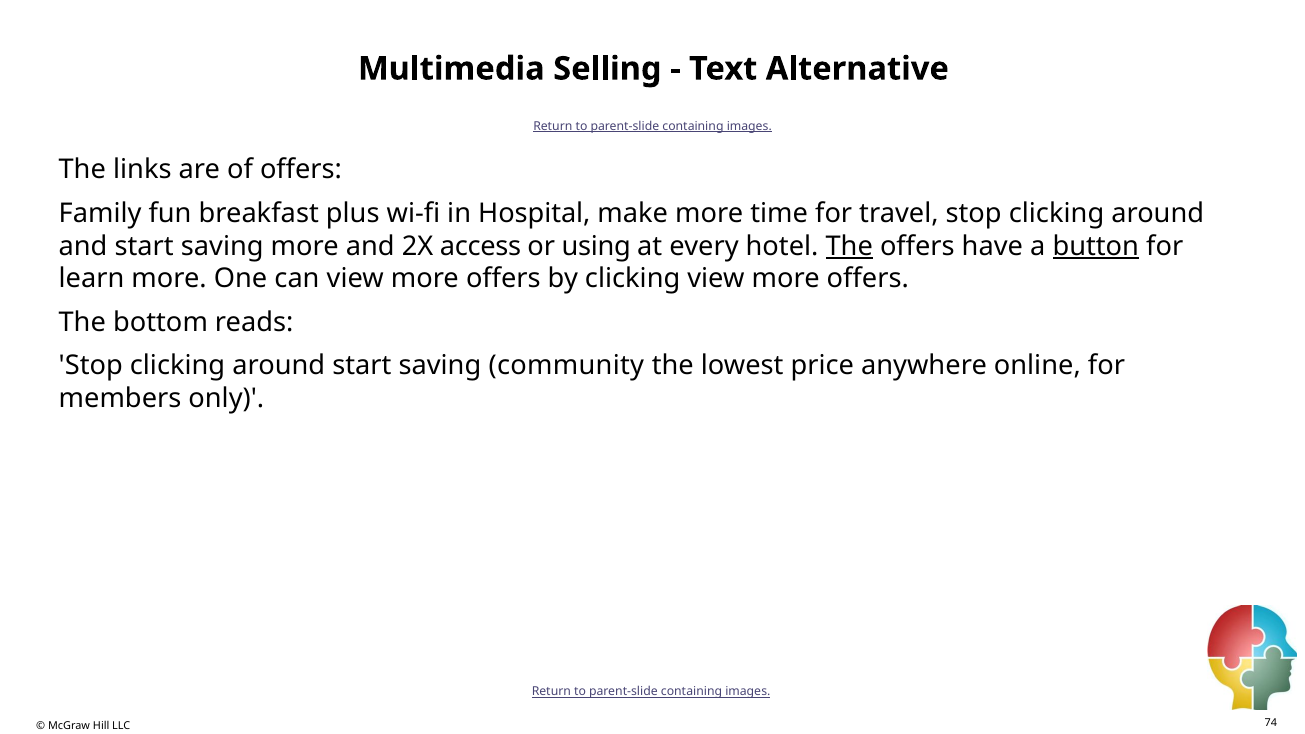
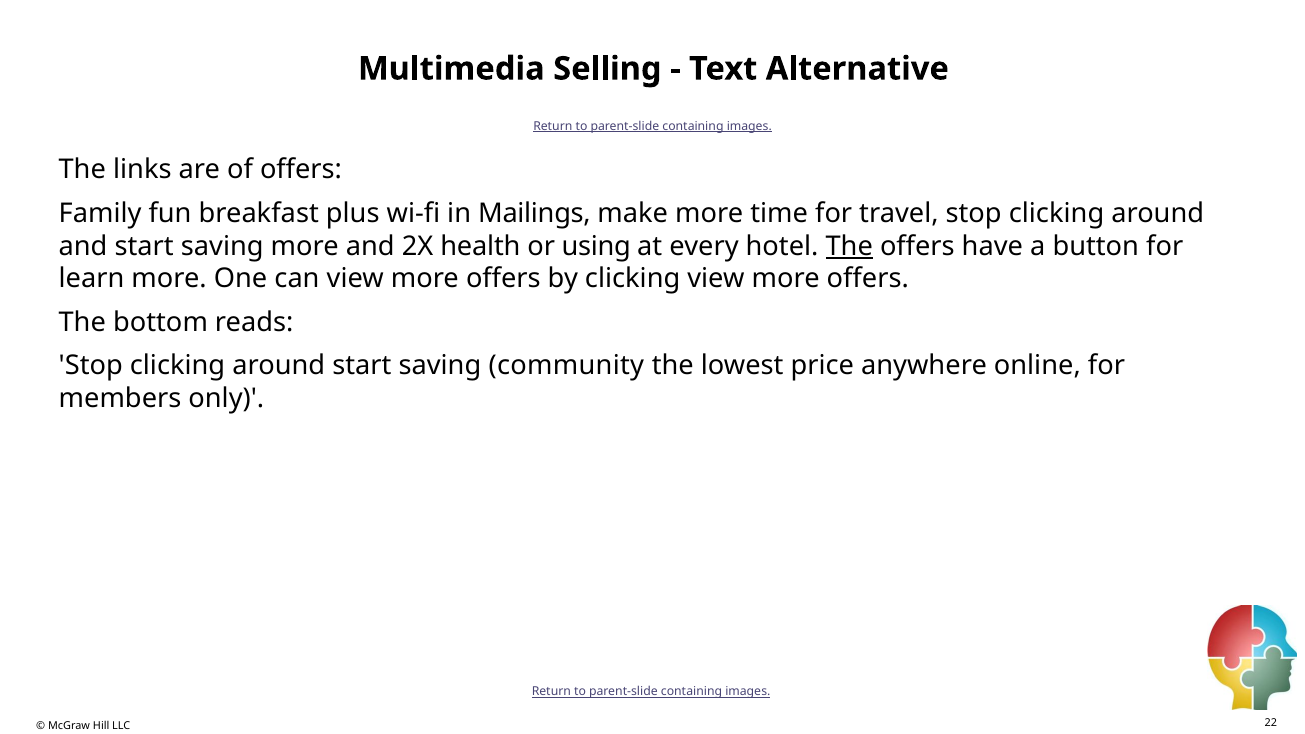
Hospital: Hospital -> Mailings (534, 213)
access: access -> health (480, 246)
button underline: present -> none (1096, 246)
74: 74 -> 22 (1271, 723)
